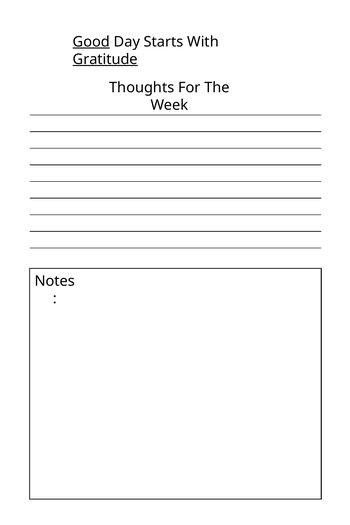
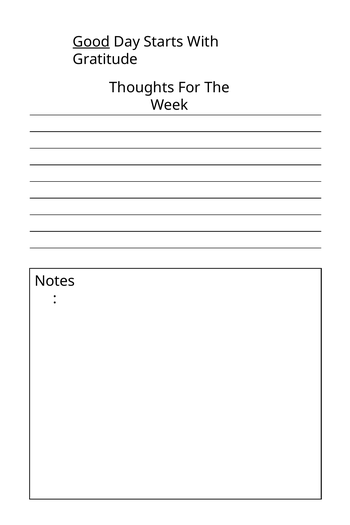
Gratitude underline: present -> none (105, 59)
